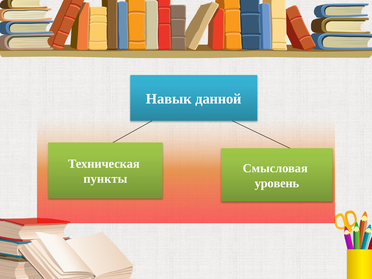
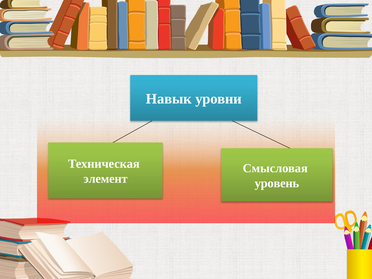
данной: данной -> уровни (218, 99)
пункты: пункты -> элемент (106, 179)
